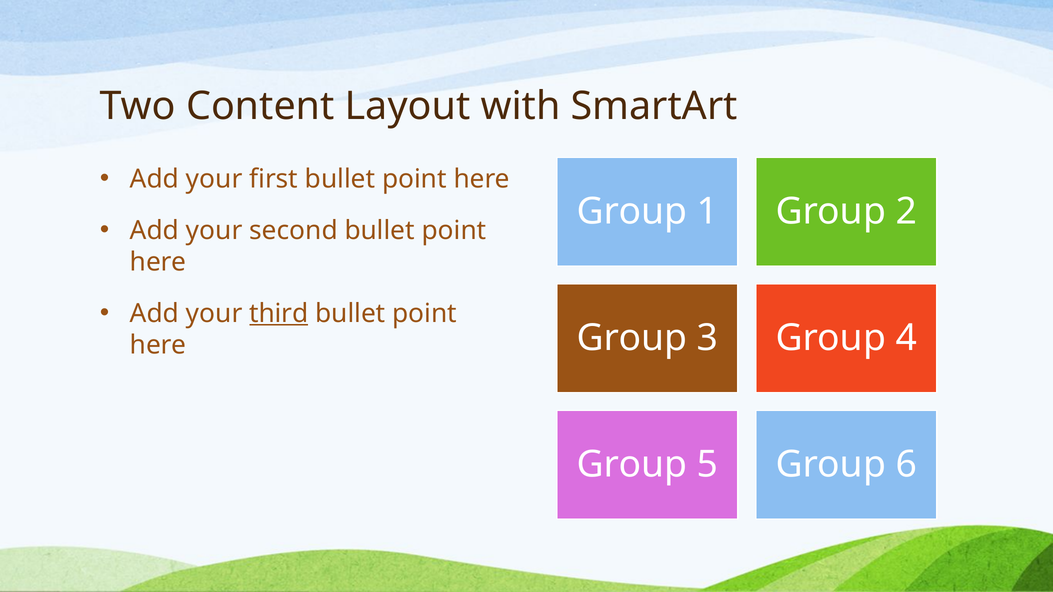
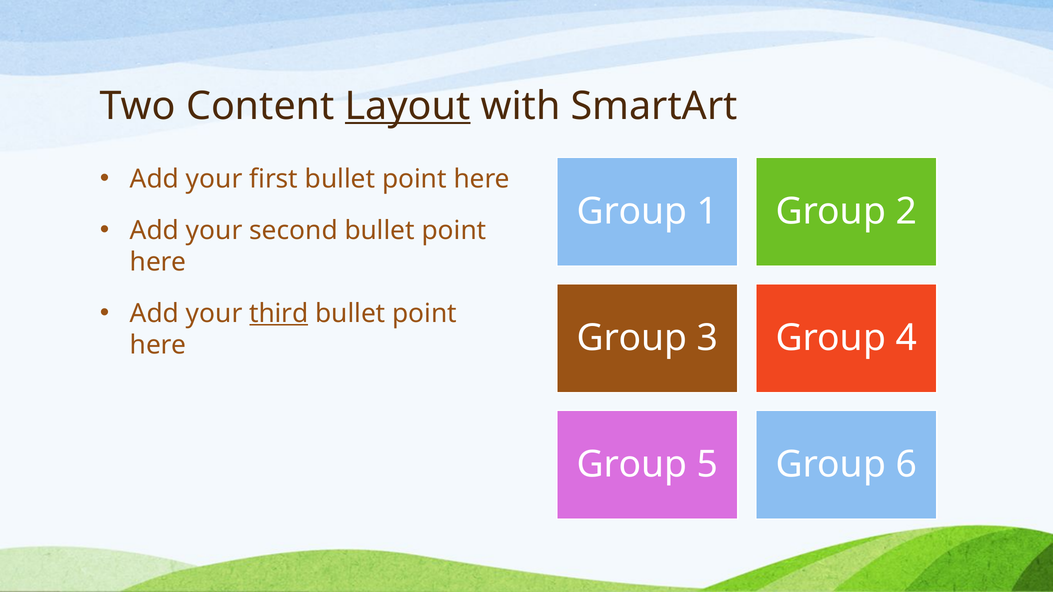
Layout underline: none -> present (408, 106)
